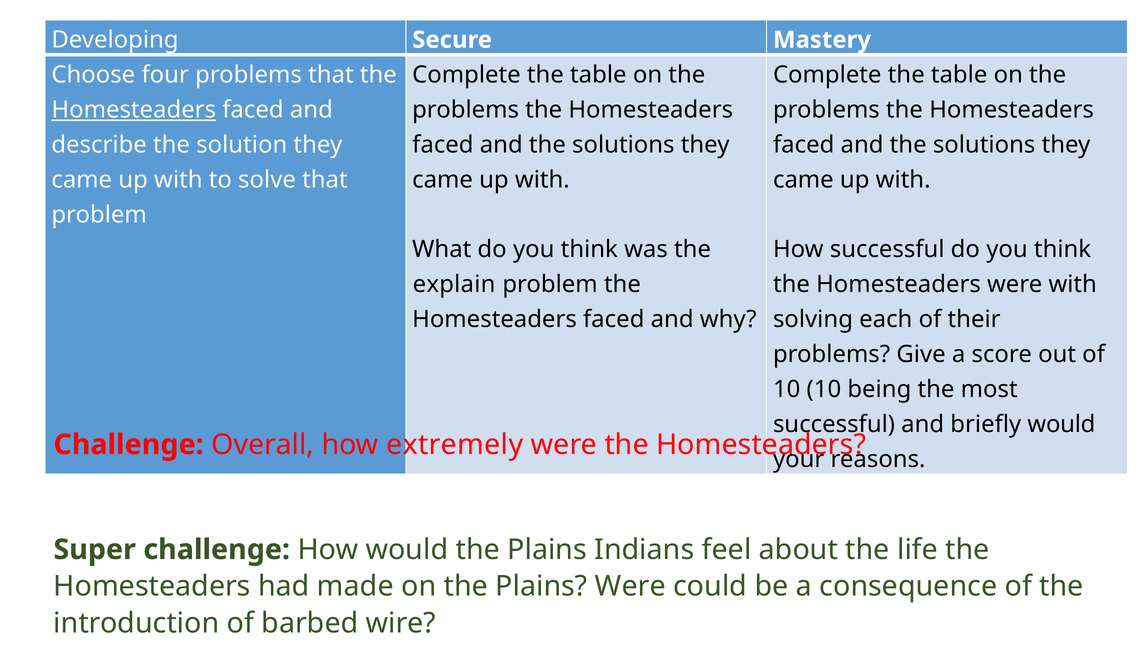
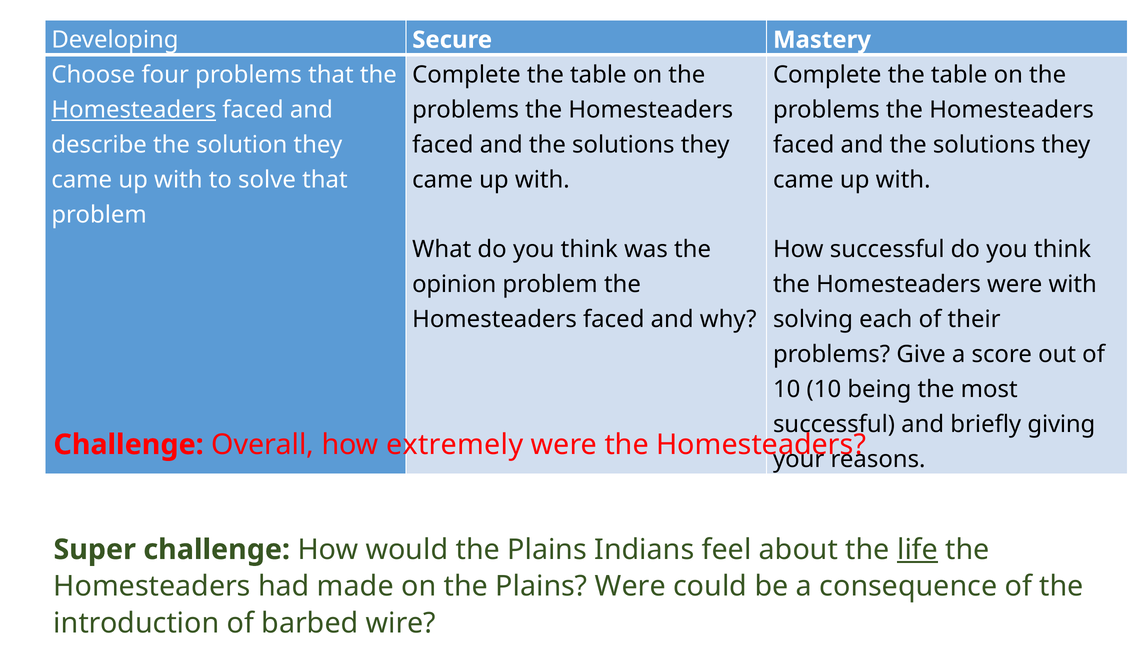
explain: explain -> opinion (454, 285)
briefly would: would -> giving (1061, 424)
life underline: none -> present (918, 550)
